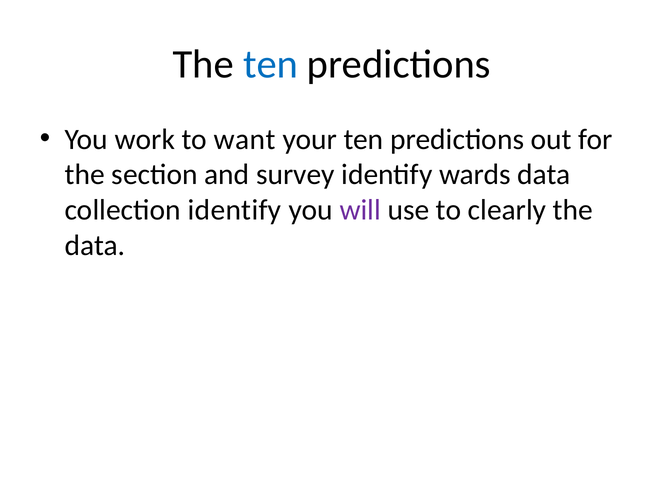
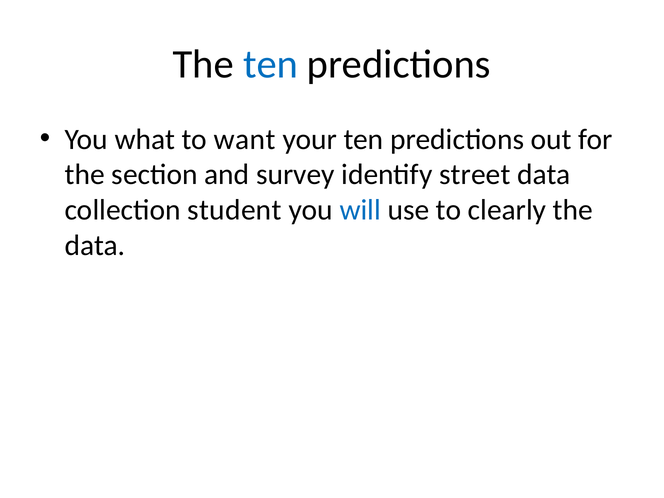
work: work -> what (145, 139)
wards: wards -> street (475, 175)
collection identify: identify -> student (235, 210)
will colour: purple -> blue (360, 210)
